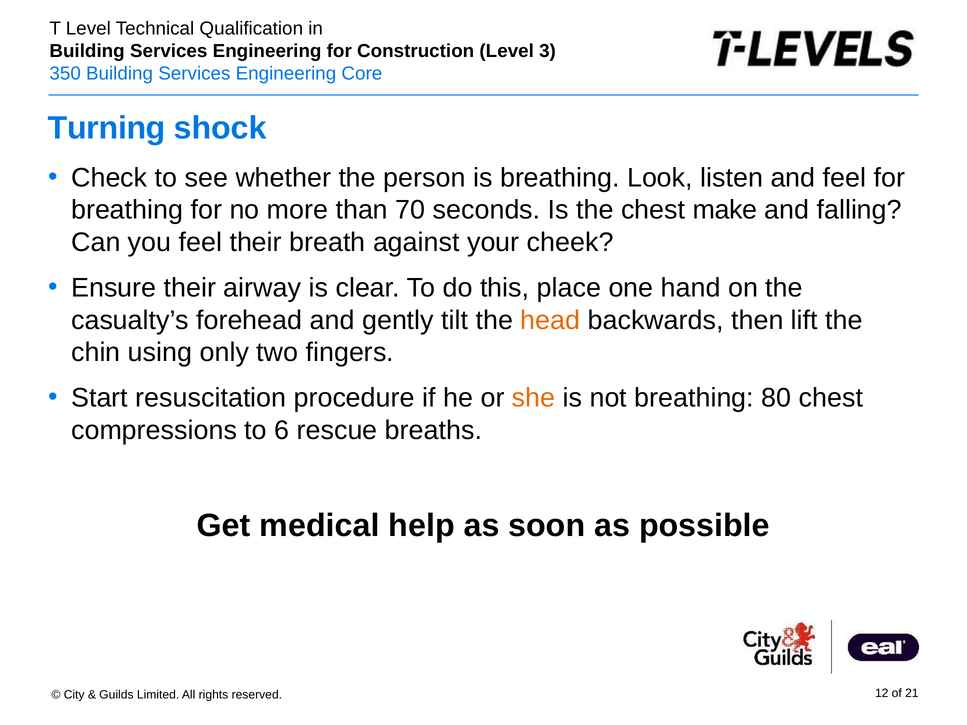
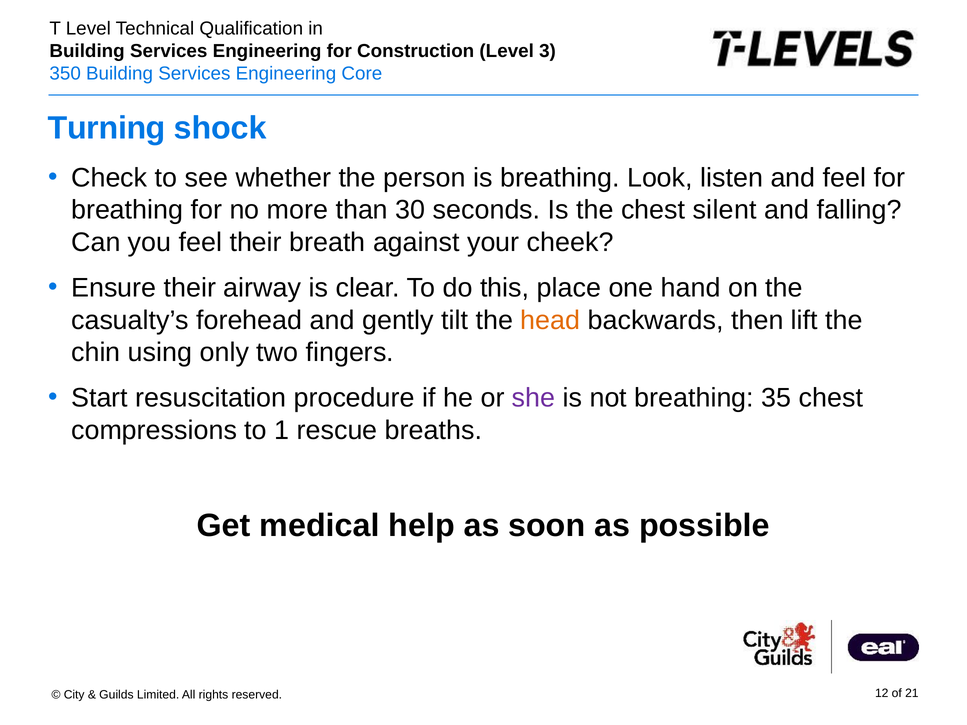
70: 70 -> 30 (410, 210)
make: make -> silent (725, 210)
she colour: orange -> purple (534, 398)
80: 80 -> 35 (776, 398)
6: 6 -> 1 (282, 430)
